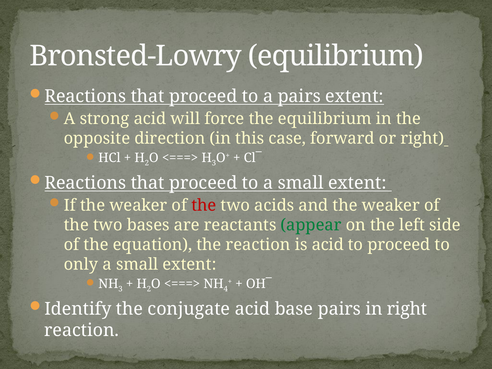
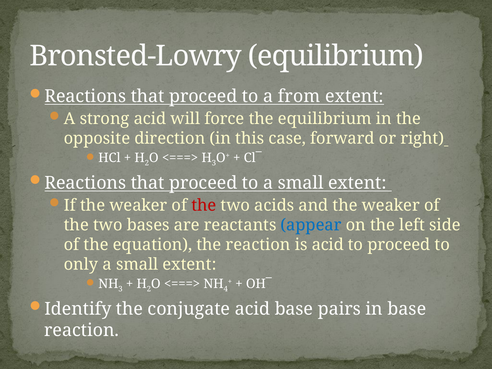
a pairs: pairs -> from (299, 96)
appear colour: green -> blue (311, 225)
in right: right -> base (407, 309)
